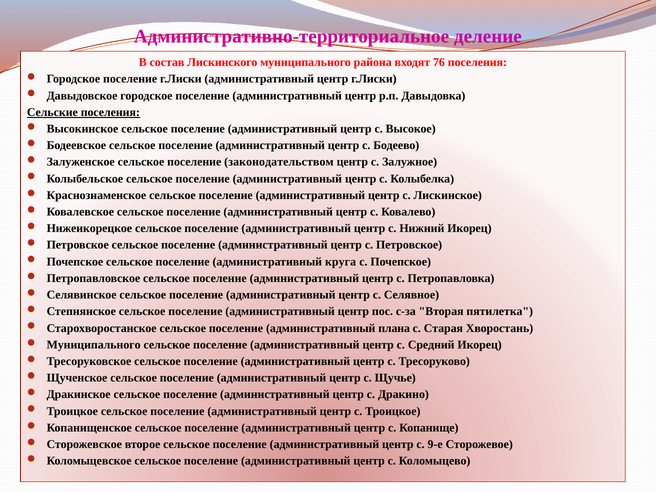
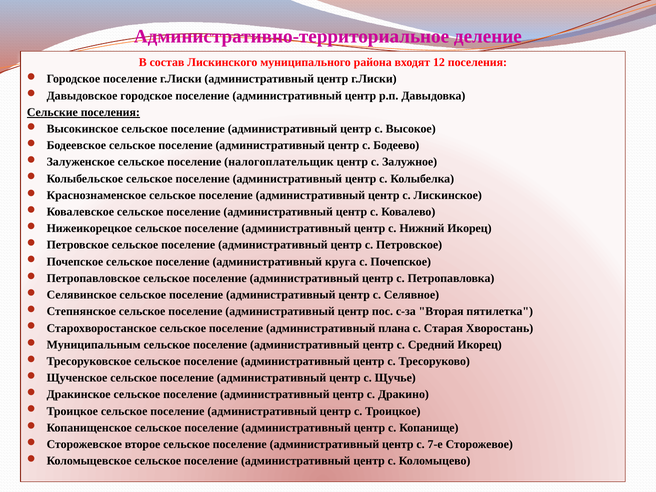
76: 76 -> 12 (439, 62)
законодательством: законодательством -> налогоплательщик (279, 162)
Муниципального: Муниципального -> Муниципальным (94, 345)
9-е: 9-е -> 7-е (435, 444)
